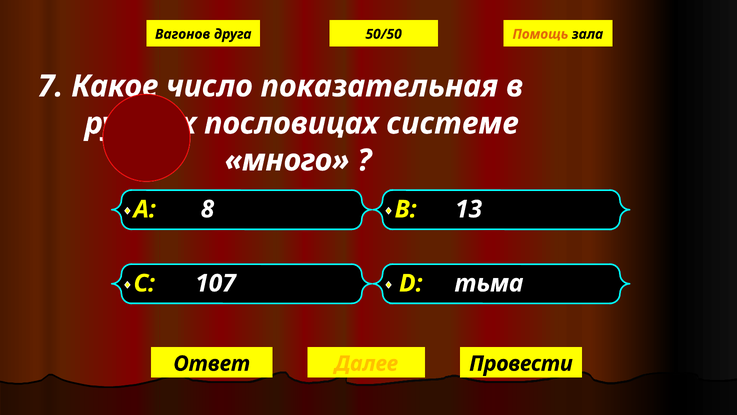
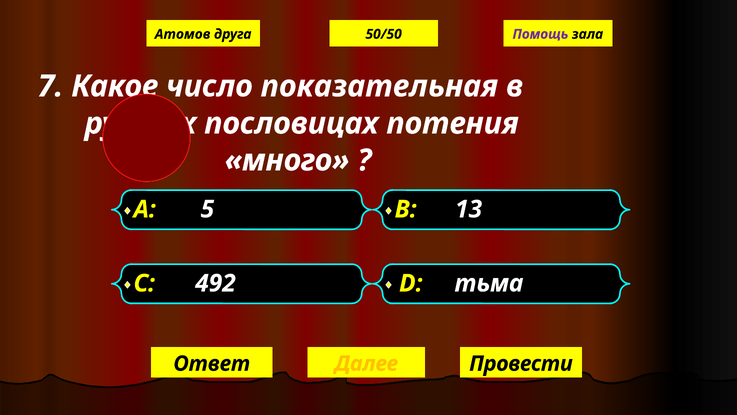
Вагонов: Вагонов -> Атомов (183, 34)
Помощь colour: orange -> purple (540, 34)
системе: системе -> потения (453, 123)
8: 8 -> 5 (207, 209)
107: 107 -> 492 (216, 283)
